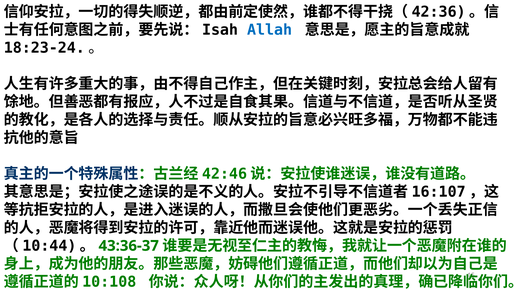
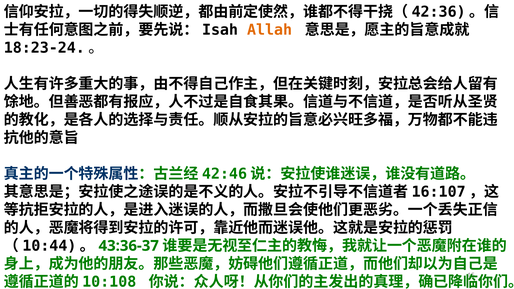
Allah colour: blue -> orange (270, 30)
